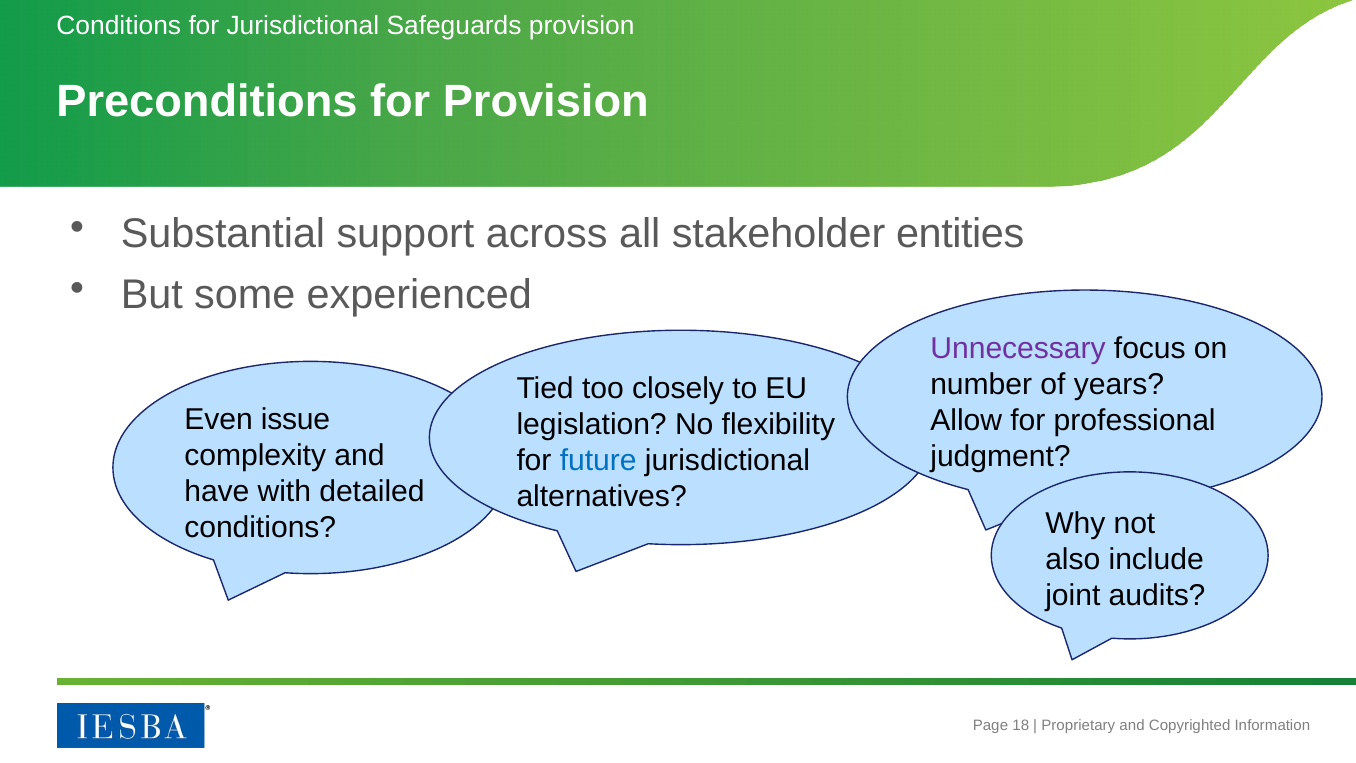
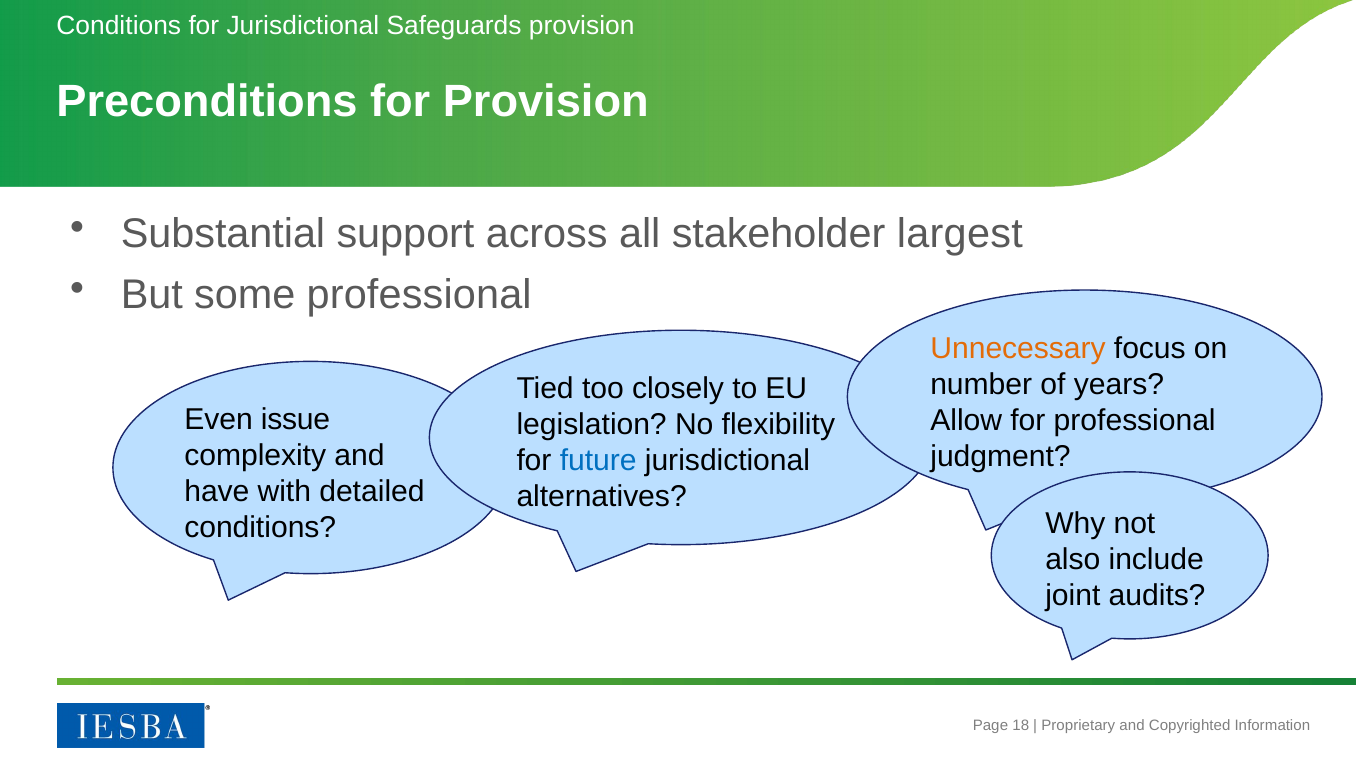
entities: entities -> largest (960, 234)
some experienced: experienced -> professional (419, 295)
Unnecessary colour: purple -> orange (1018, 348)
